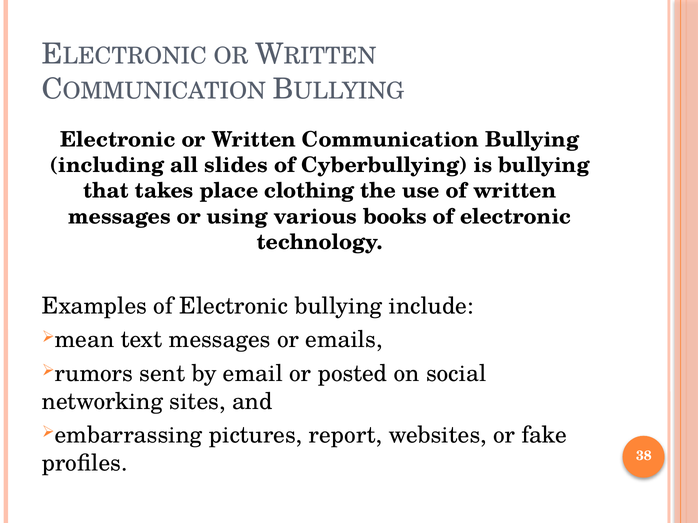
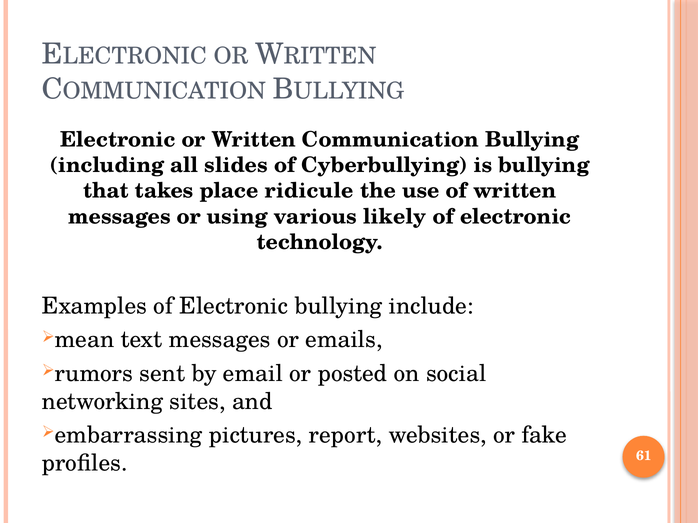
clothing: clothing -> ridicule (309, 191)
books: books -> likely (395, 217)
38: 38 -> 61 (644, 456)
